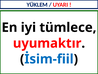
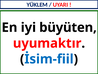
tümlece: tümlece -> büyüten (68, 27)
